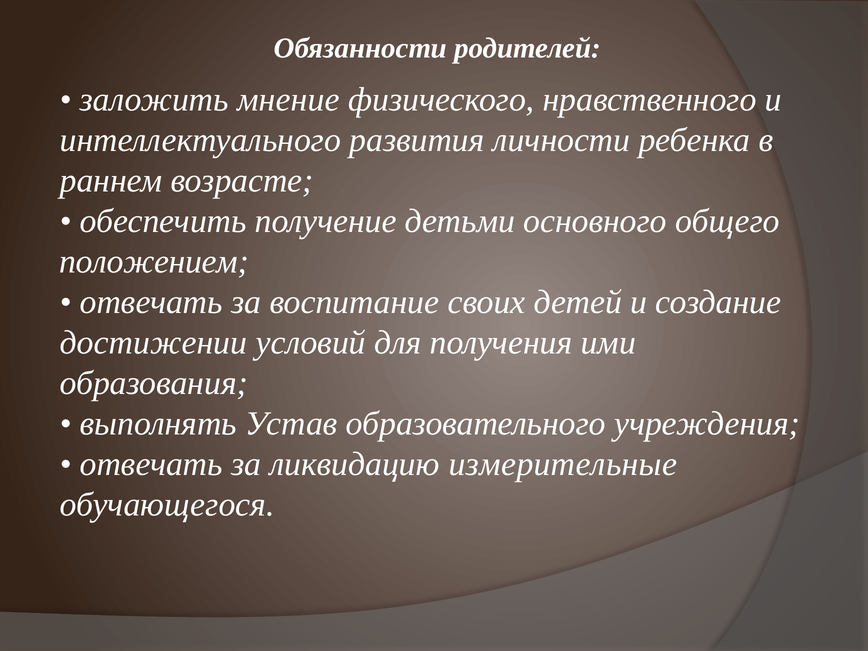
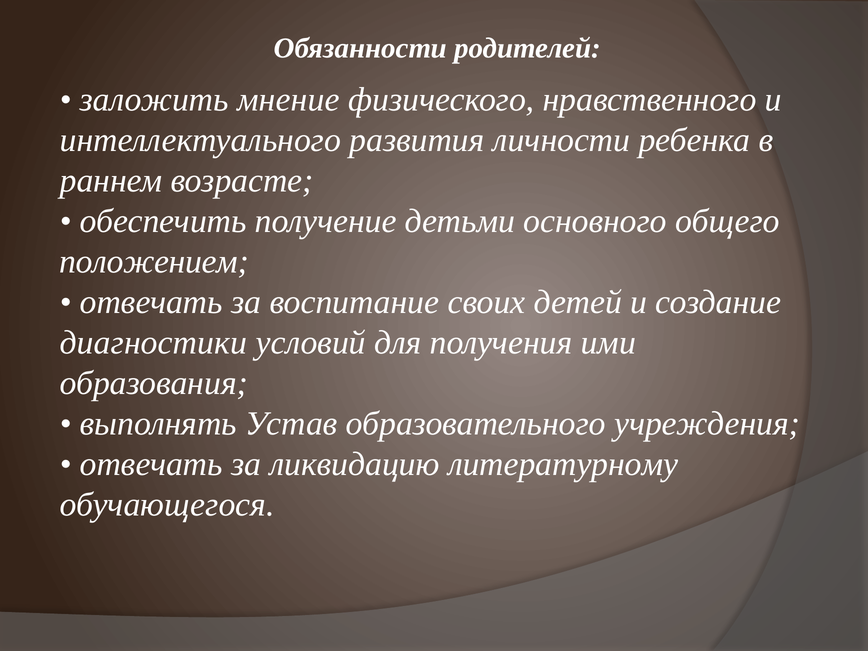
достижении: достижении -> диагностики (153, 343)
измерительные: измерительные -> литературному (563, 464)
